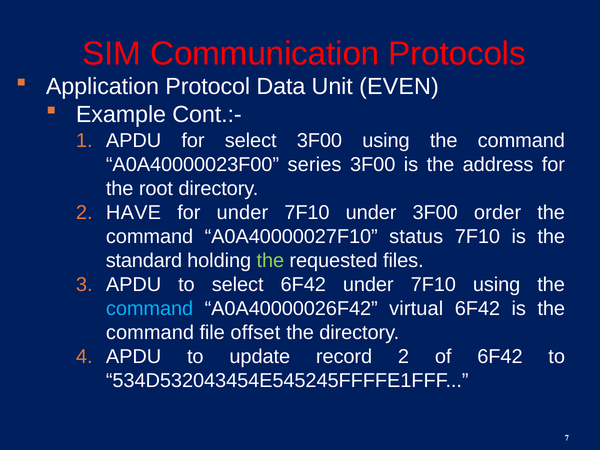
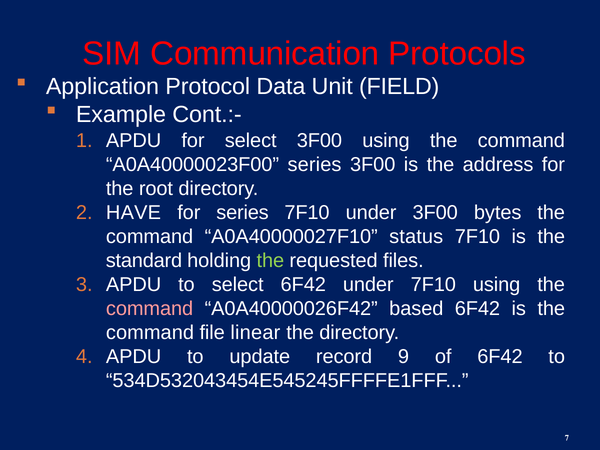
EVEN: EVEN -> FIELD (399, 87)
for under: under -> series (243, 212)
order: order -> bytes (498, 212)
command colour: light blue -> pink (150, 308)
virtual: virtual -> based (416, 308)
offset: offset -> linear (255, 332)
record 2: 2 -> 9 (404, 356)
